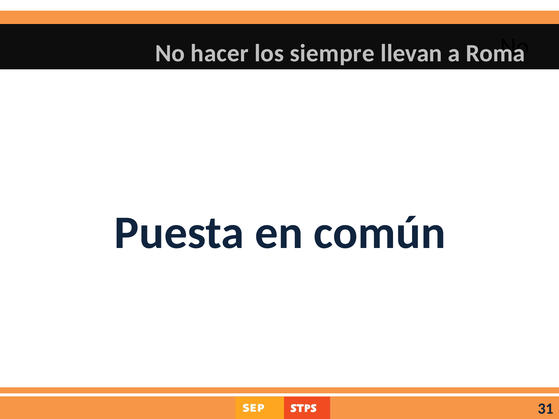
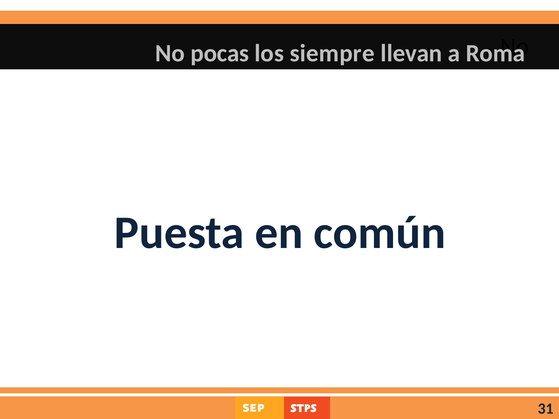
hacer: hacer -> pocas (220, 53)
